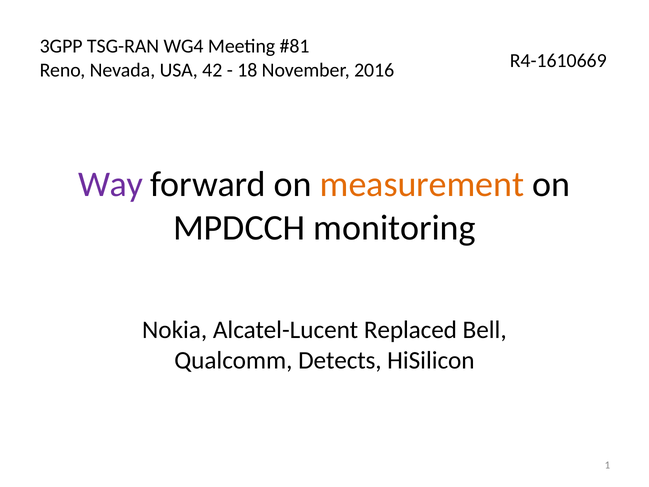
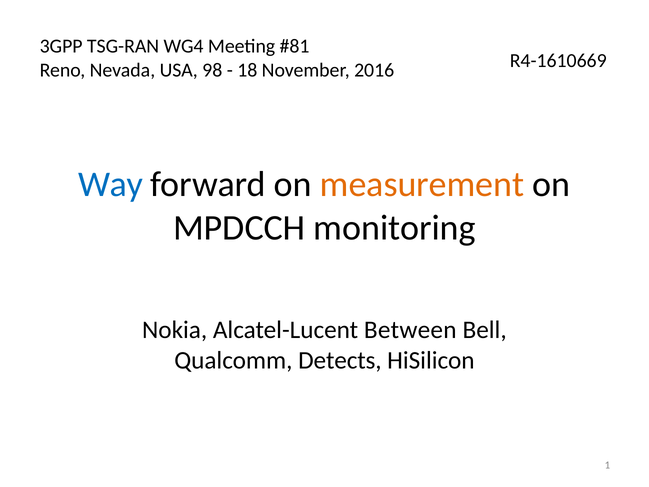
42: 42 -> 98 (212, 70)
Way colour: purple -> blue (111, 184)
Replaced: Replaced -> Between (410, 330)
